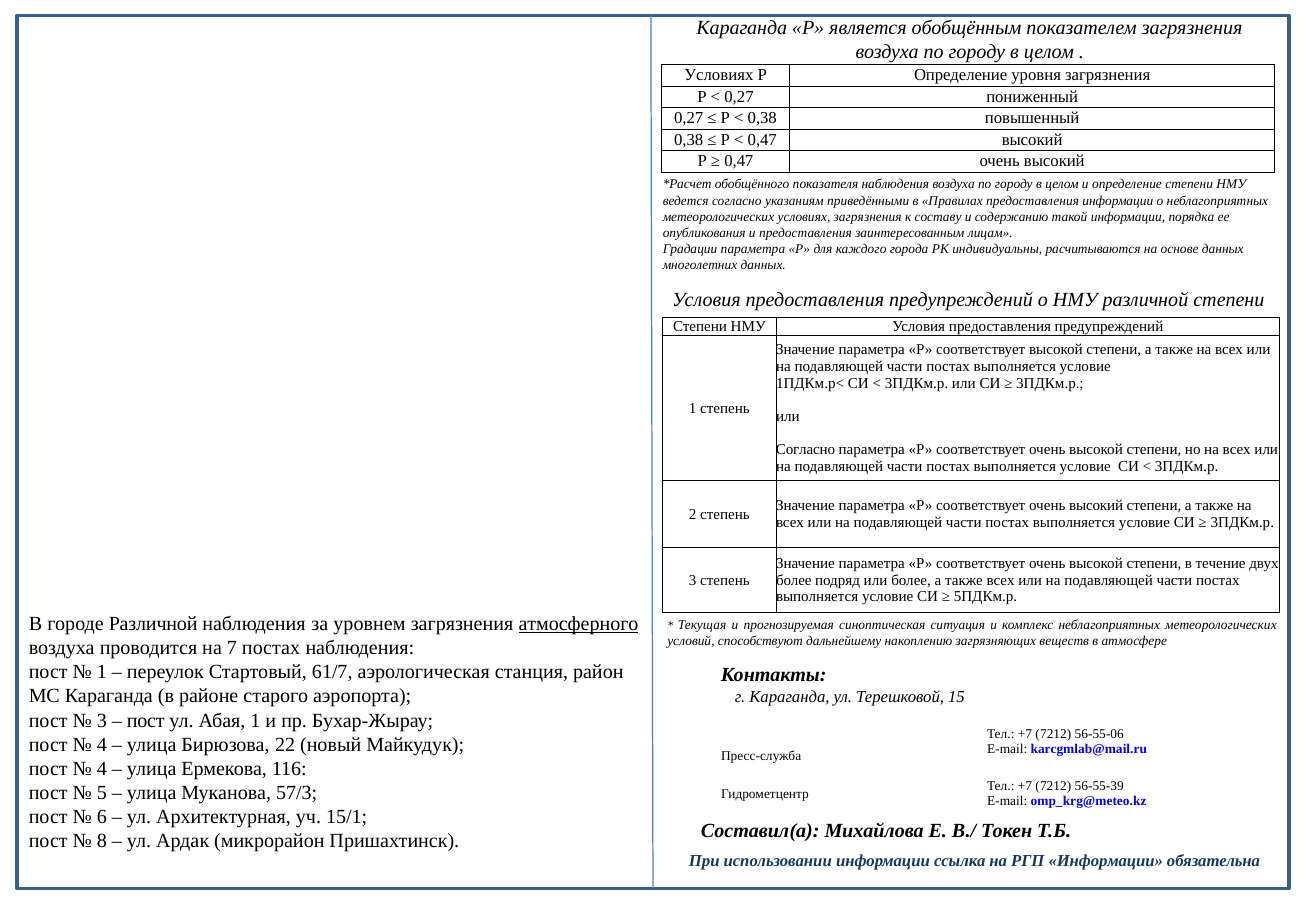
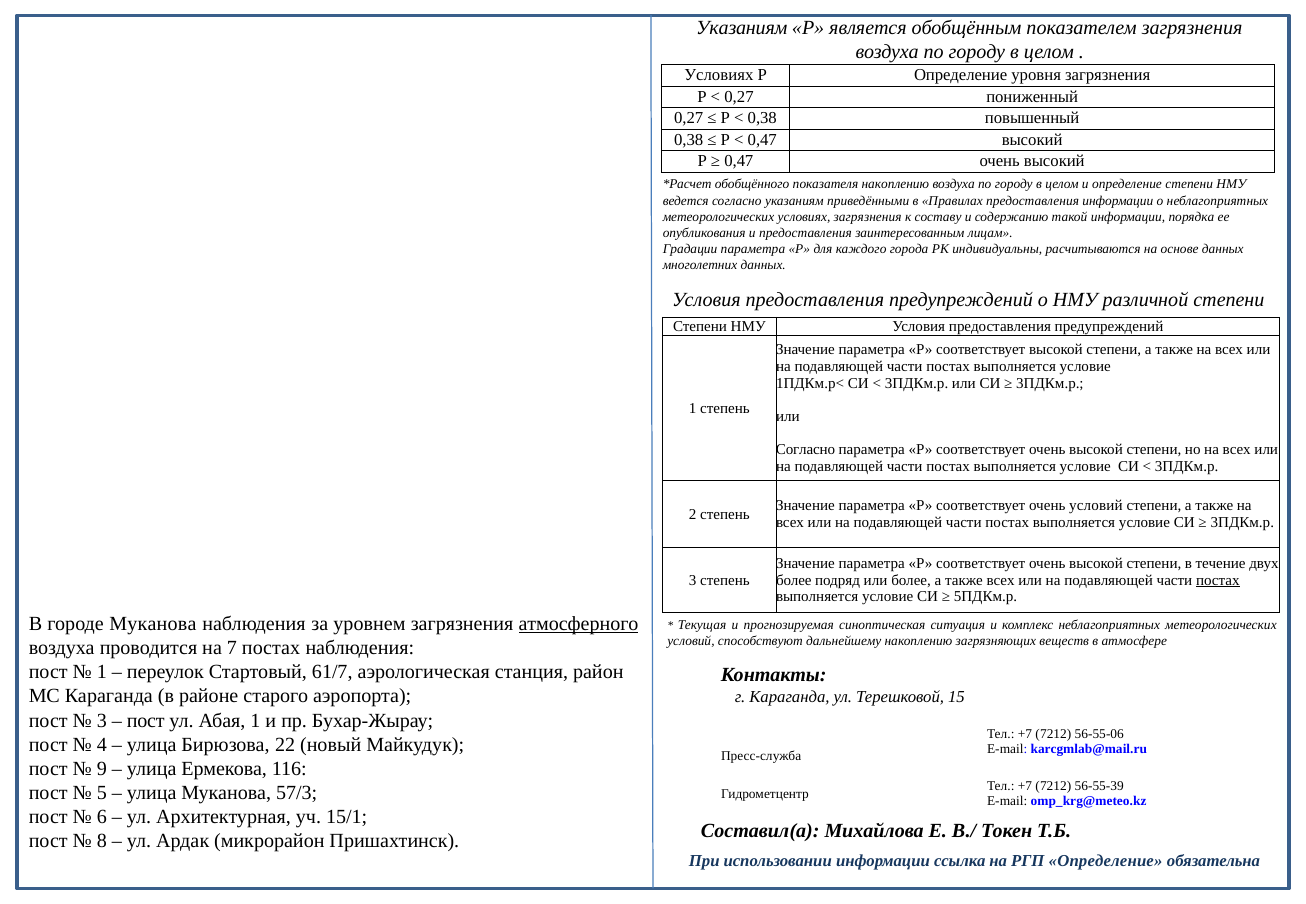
Караганда: Караганда -> Указаниям (742, 28)
показателя наблюдения: наблюдения -> накоплению (895, 185)
соответствует очень высокий: высокий -> условий (1096, 506)
постах underline: none -> present (1218, 580)
городе Различной: Различной -> Муканова (153, 624)
4: 4 -> 9 (102, 769)
РГП Информации: Информации -> Определение (1106, 861)
